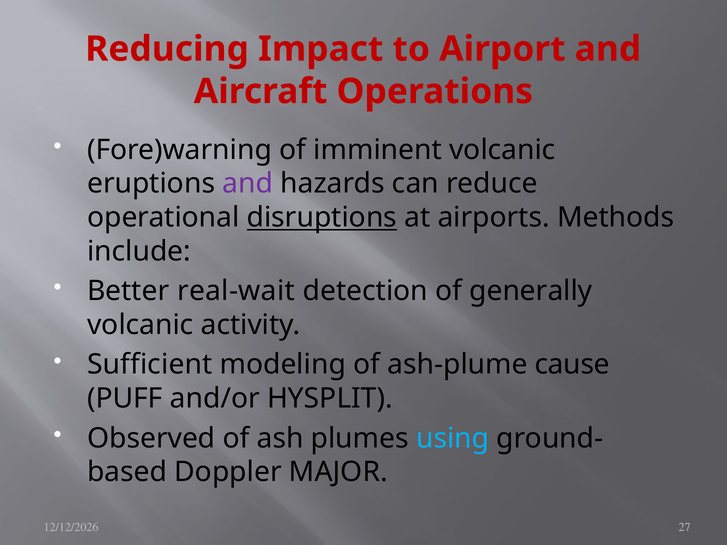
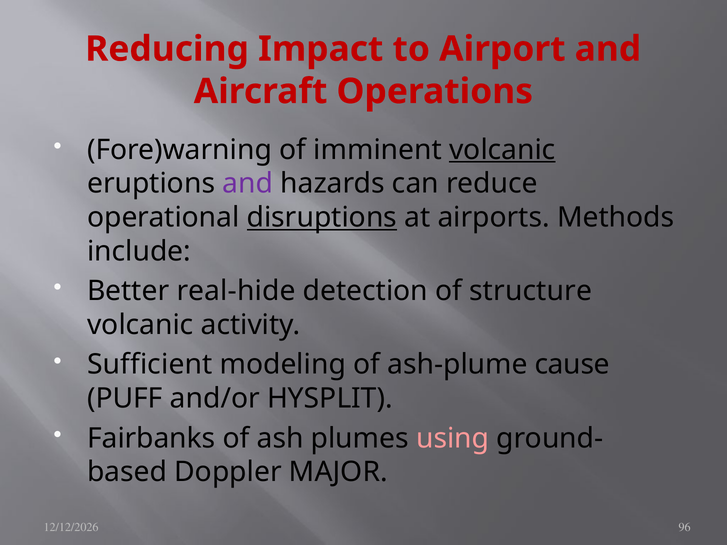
volcanic underline: none -> present (502, 150)
real-wait: real-wait -> real-hide (236, 291)
generally: generally -> structure (531, 291)
Observed: Observed -> Fairbanks (151, 438)
using colour: light blue -> pink (453, 438)
27: 27 -> 96 (685, 527)
